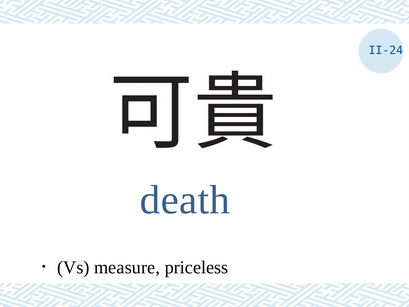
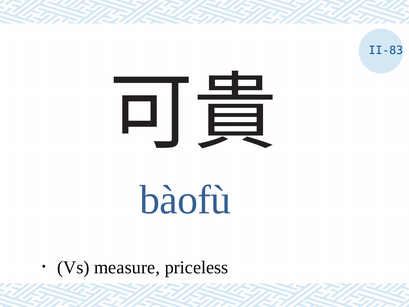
II-24: II-24 -> II-83 (386, 51)
death: death -> bàofù (185, 200)
